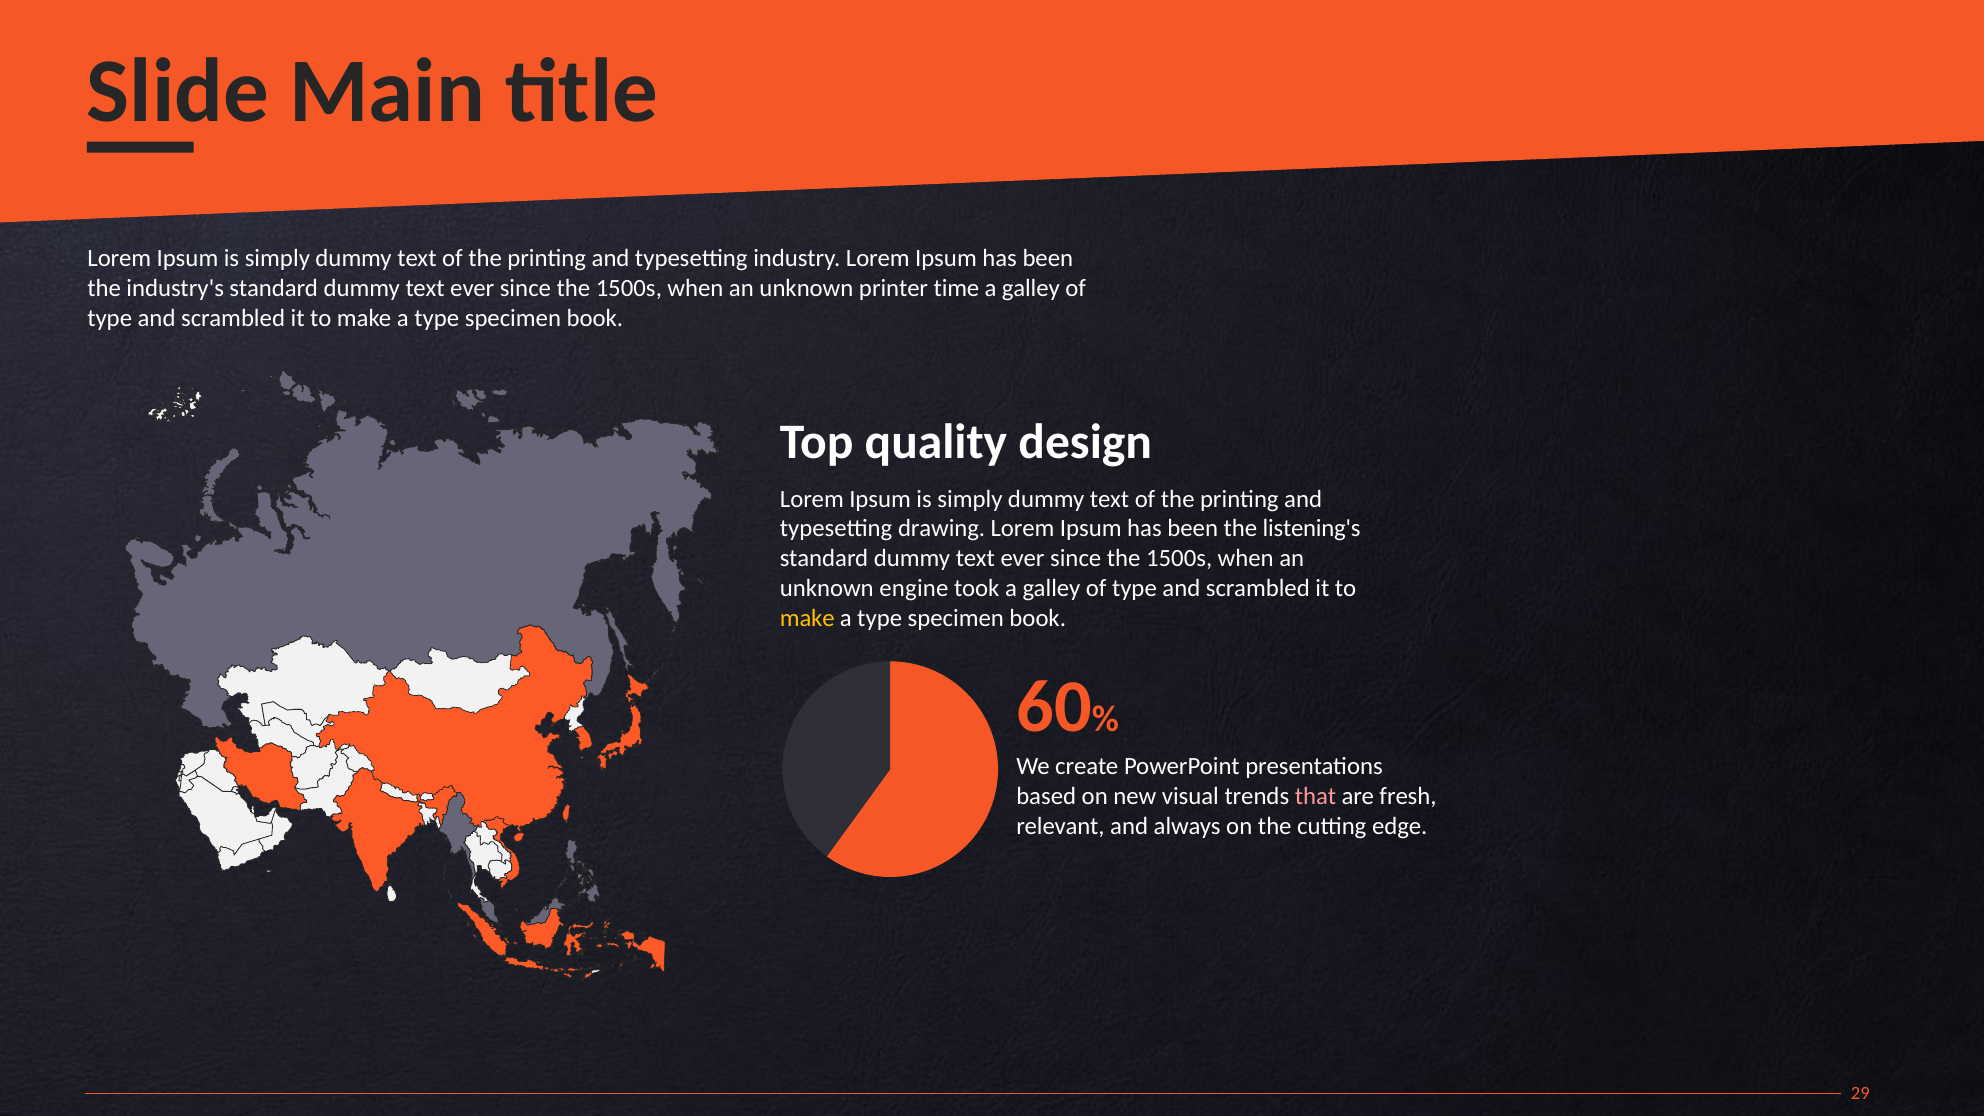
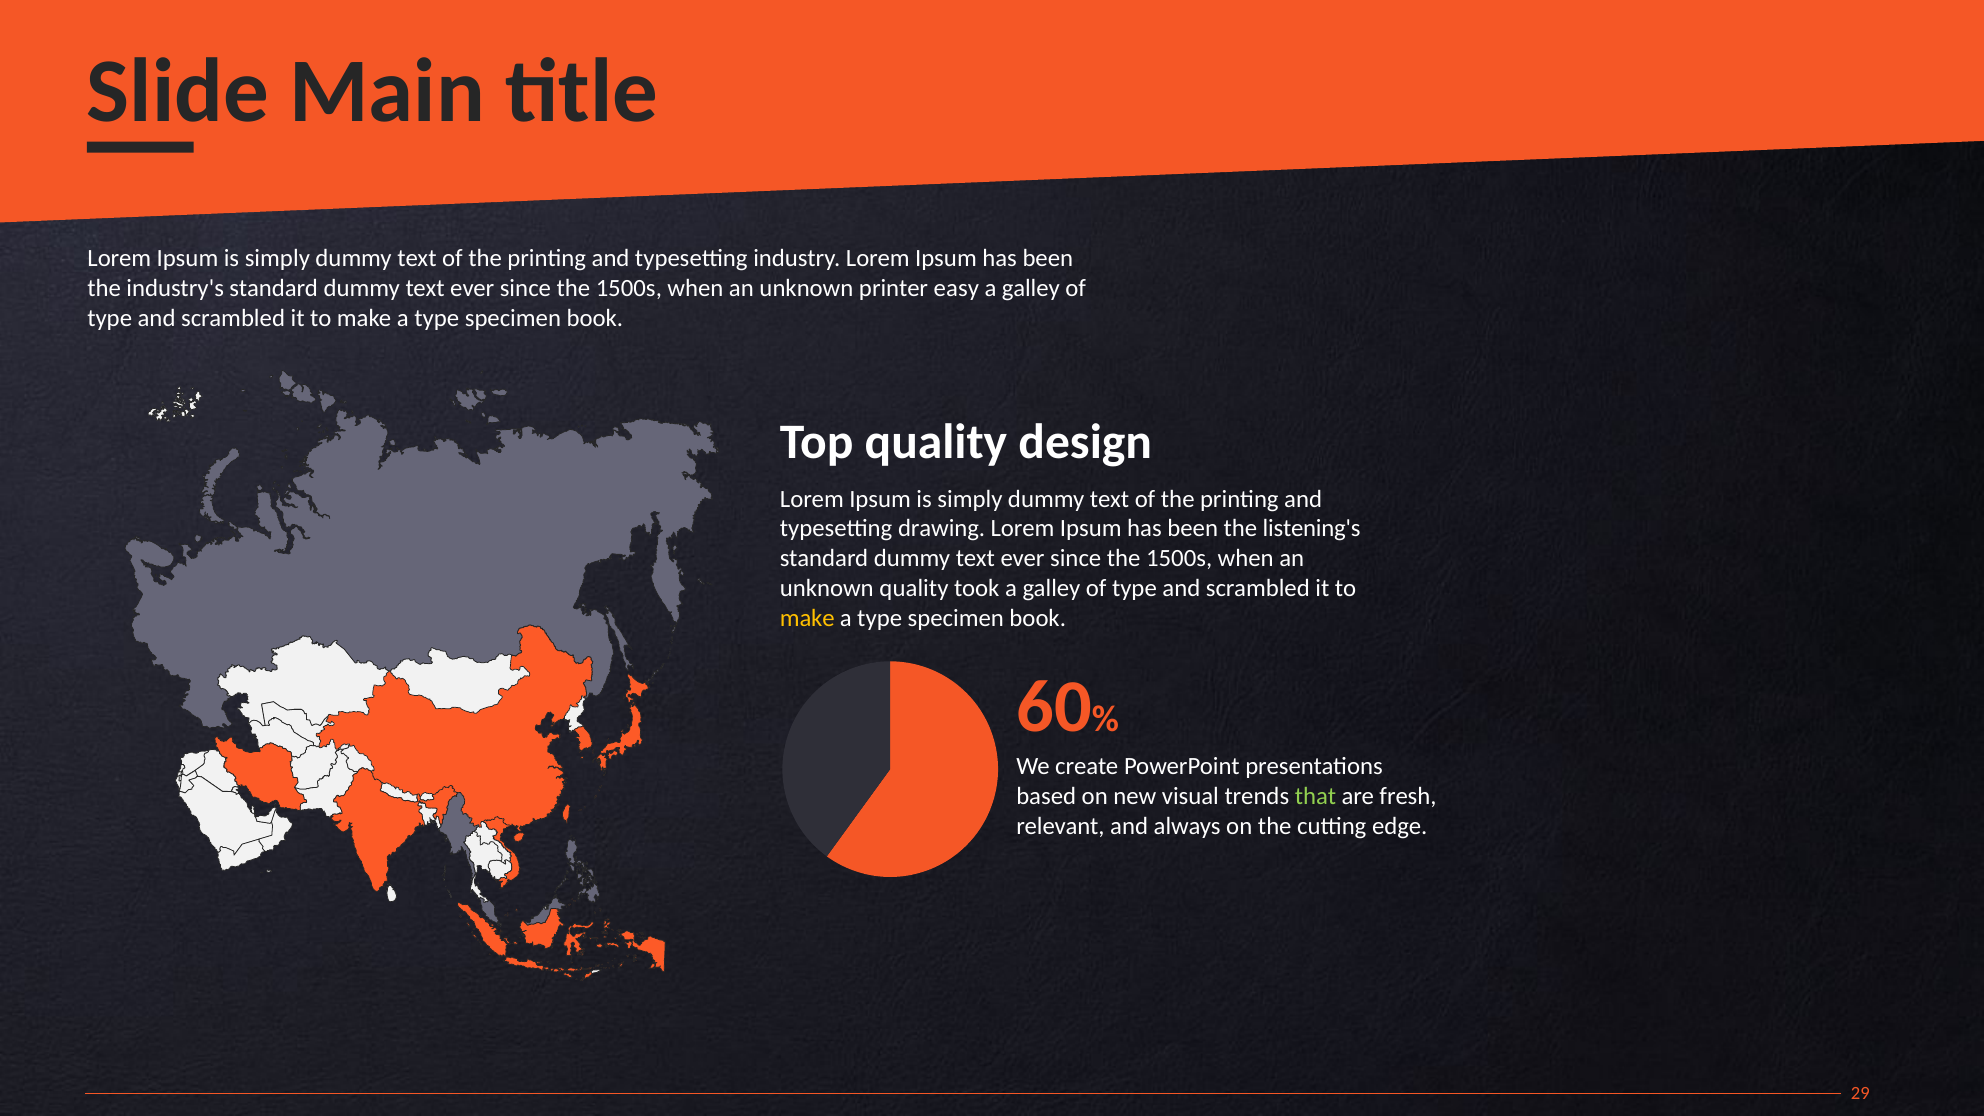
time: time -> easy (956, 288)
unknown engine: engine -> quality (914, 588)
that colour: pink -> light green (1316, 796)
